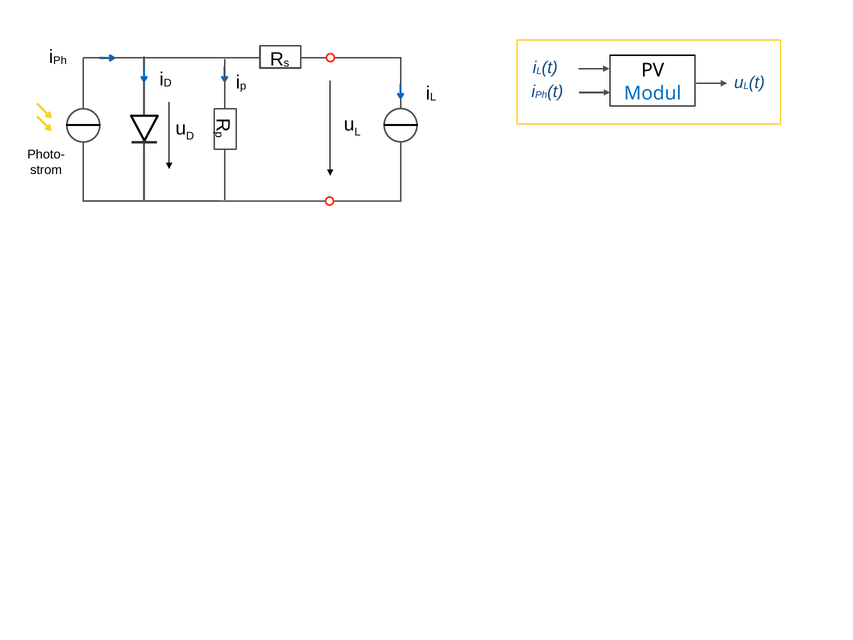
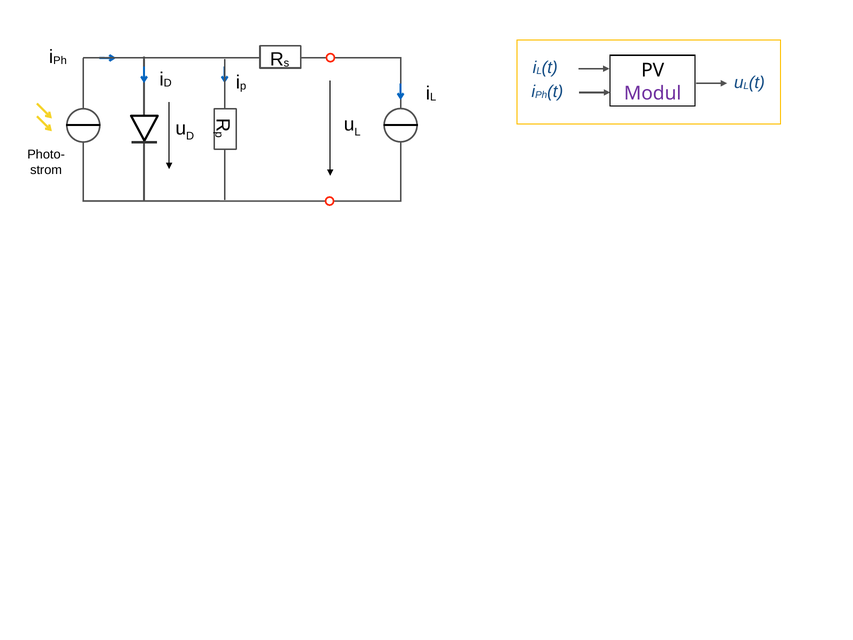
Modul colour: blue -> purple (653, 93)
